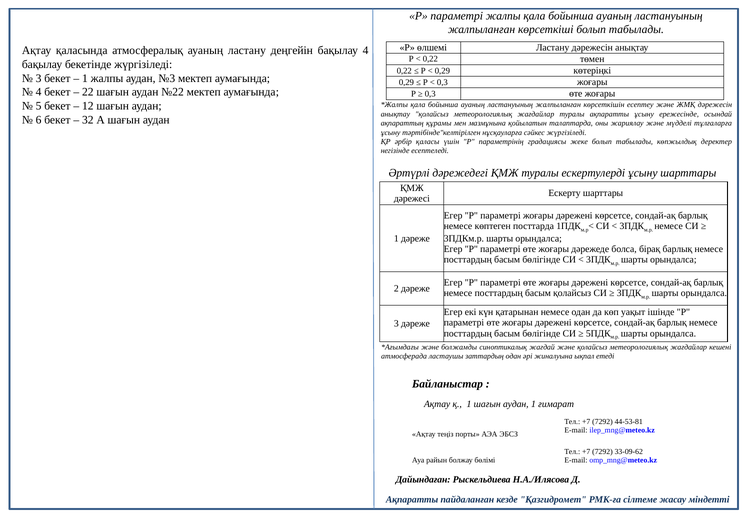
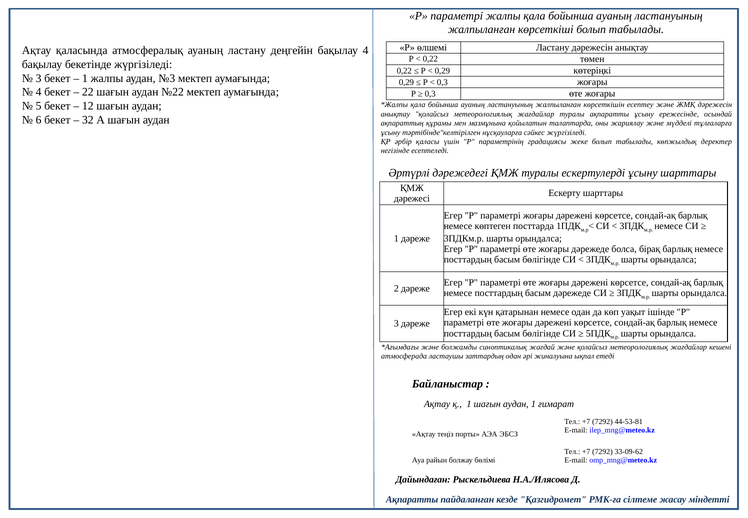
басым қолайсыз: қолайсыз -> дәрежеде (572, 293)
